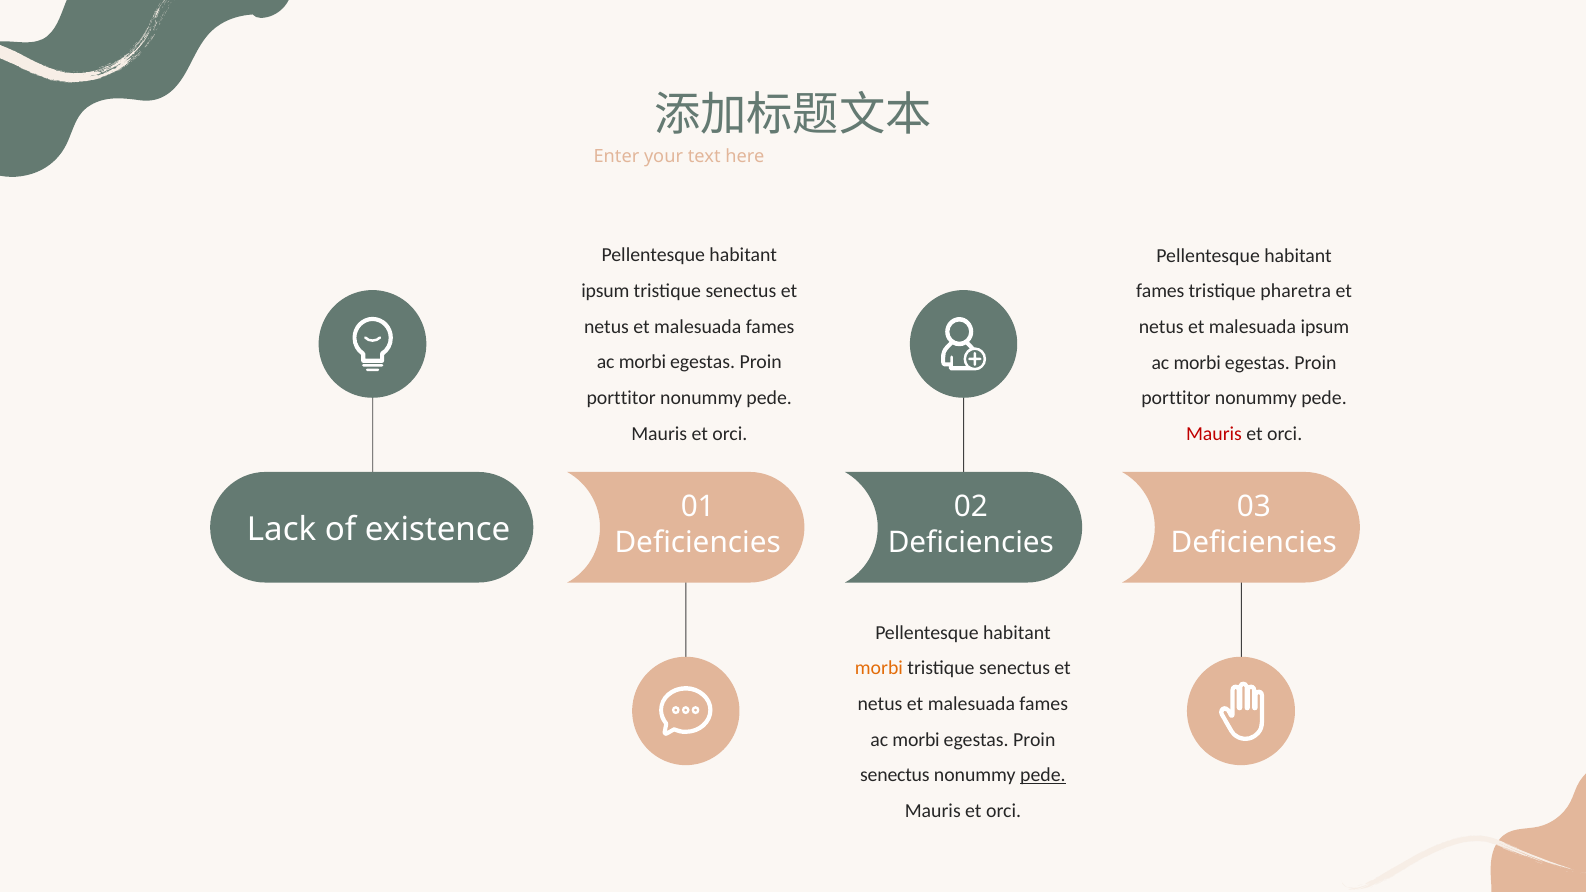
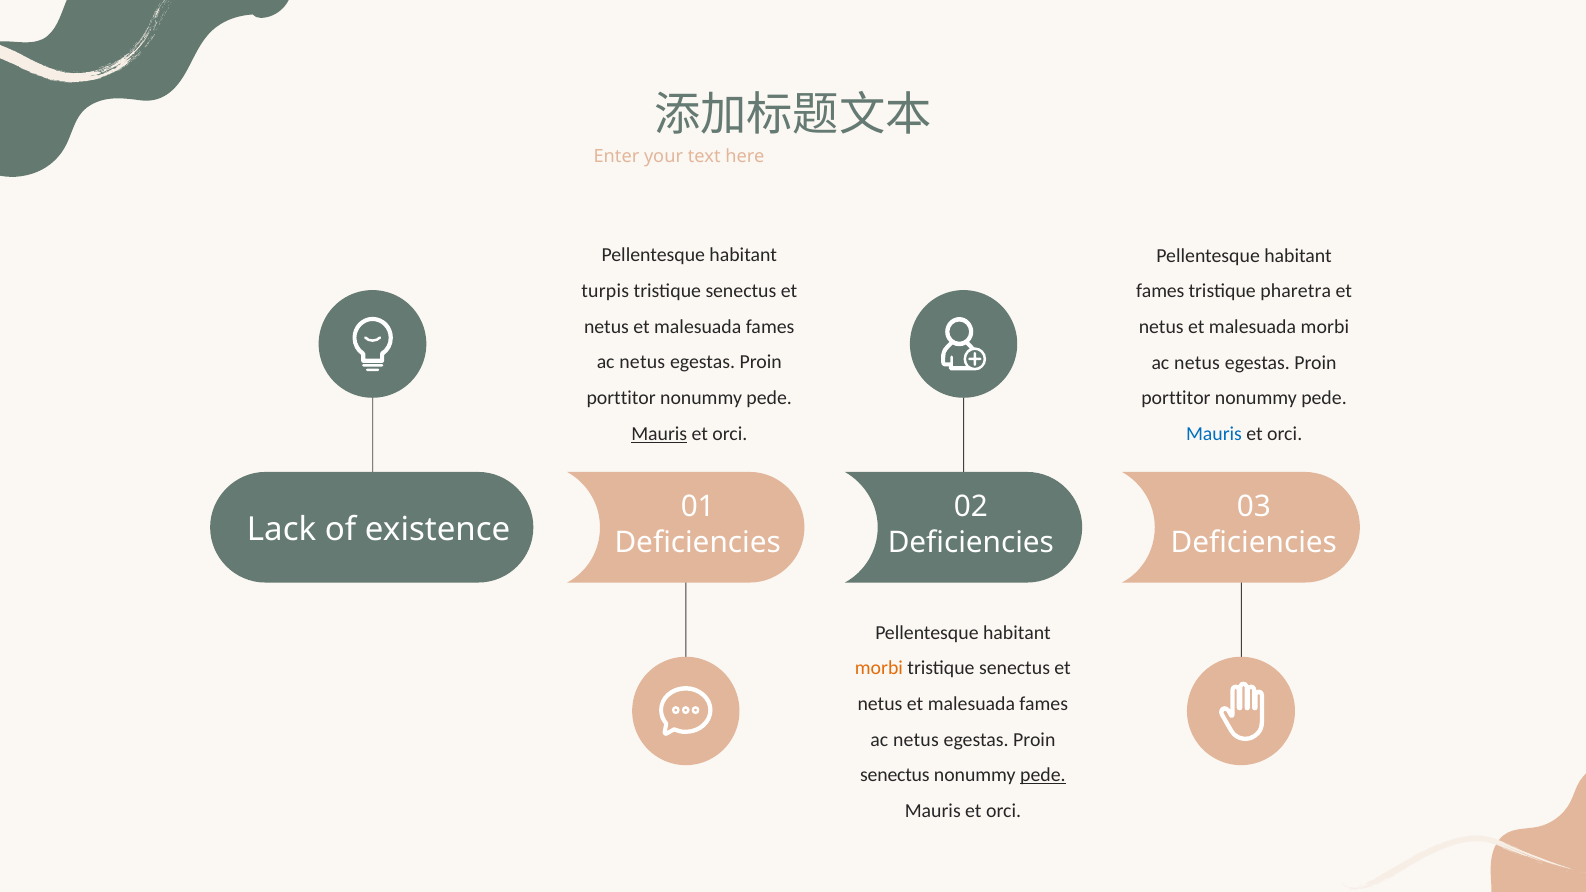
ipsum: ipsum -> turpis (605, 291)
malesuada ipsum: ipsum -> morbi (1325, 327)
morbi: morbi -> netus (642, 362)
morbi: morbi -> netus (1197, 363)
Mauris underline: none -> present (659, 434)
Mauris colour: red -> blue (1214, 434)
morbi: morbi -> netus (916, 740)
